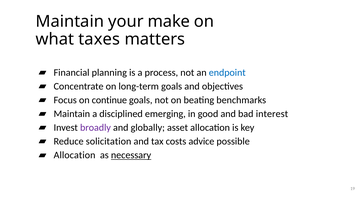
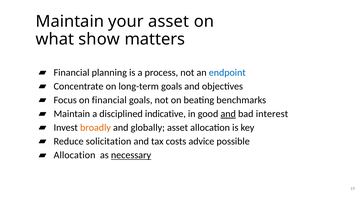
your make: make -> asset (169, 22)
taxes: taxes -> show (99, 39)
on continue: continue -> financial (109, 100)
emerging: emerging -> indicative (165, 114)
and underline: none -> present (228, 114)
broadly colour: purple -> orange (95, 128)
